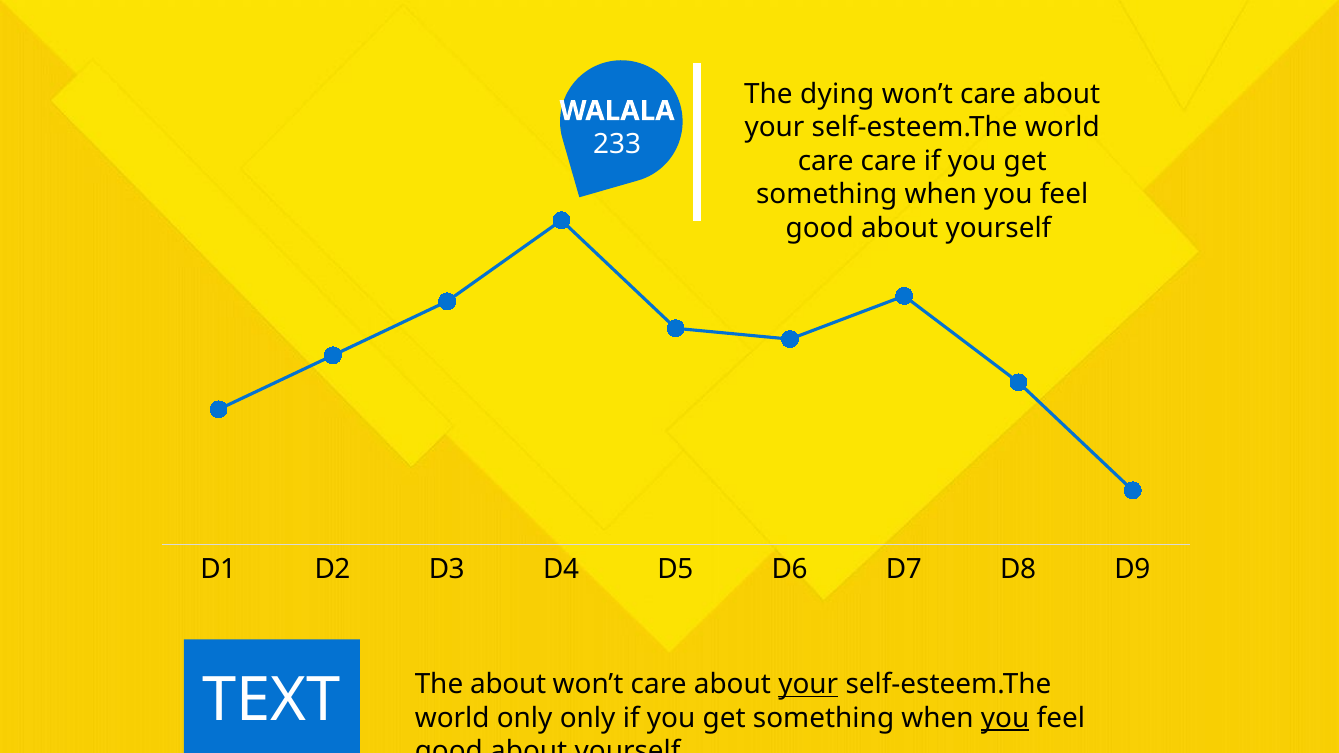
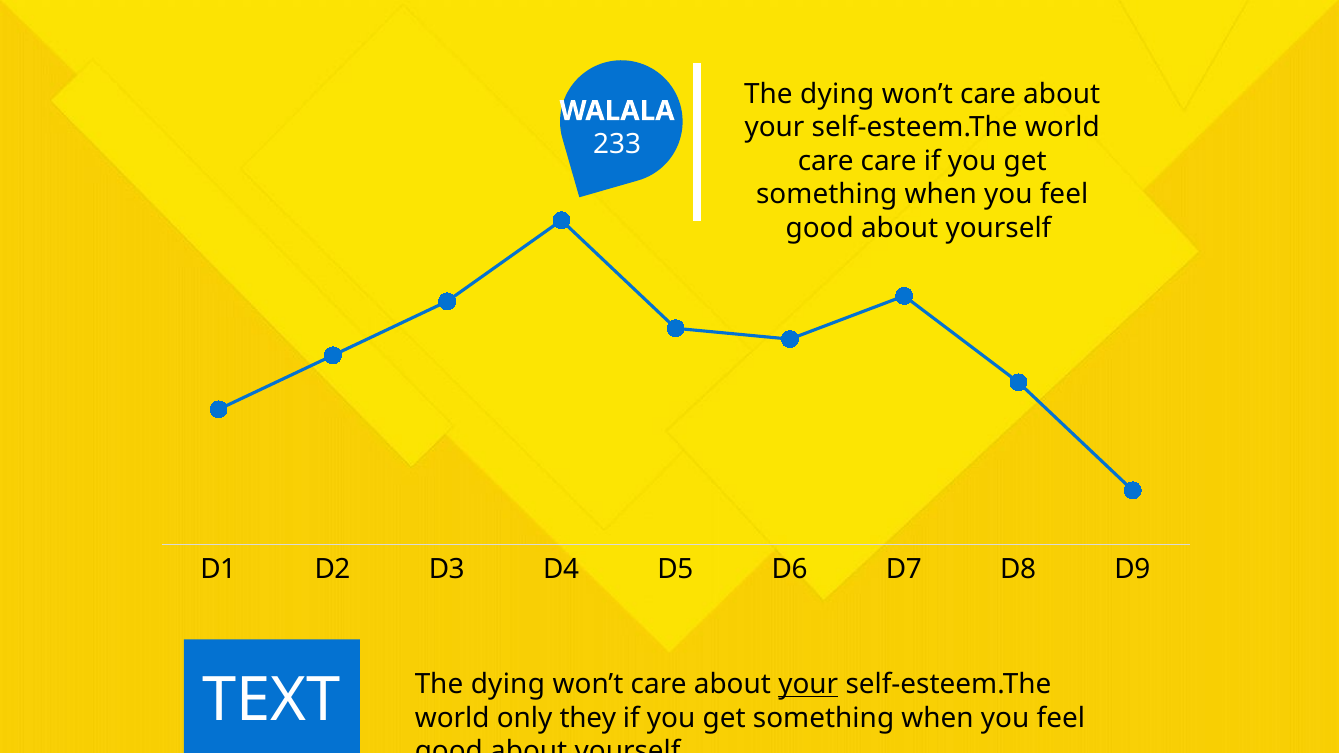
TEXT The about: about -> dying (508, 685)
only only: only -> they (588, 718)
you underline: present -> none (1005, 718)
